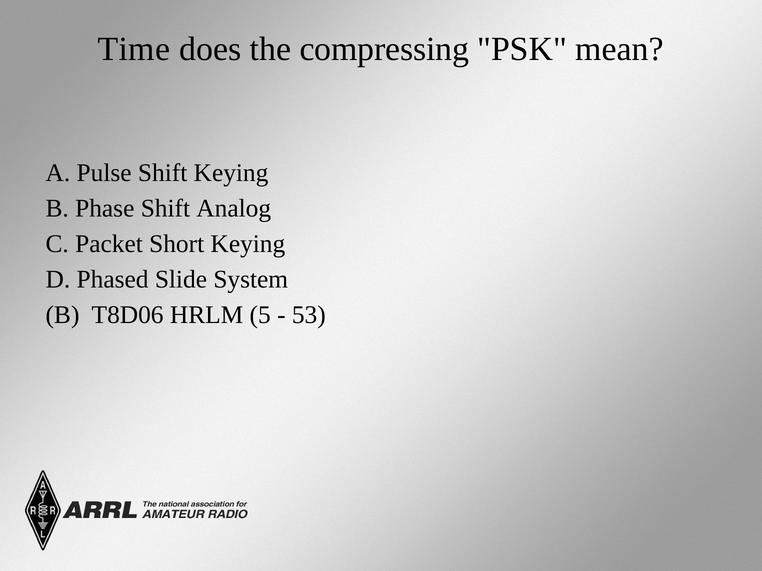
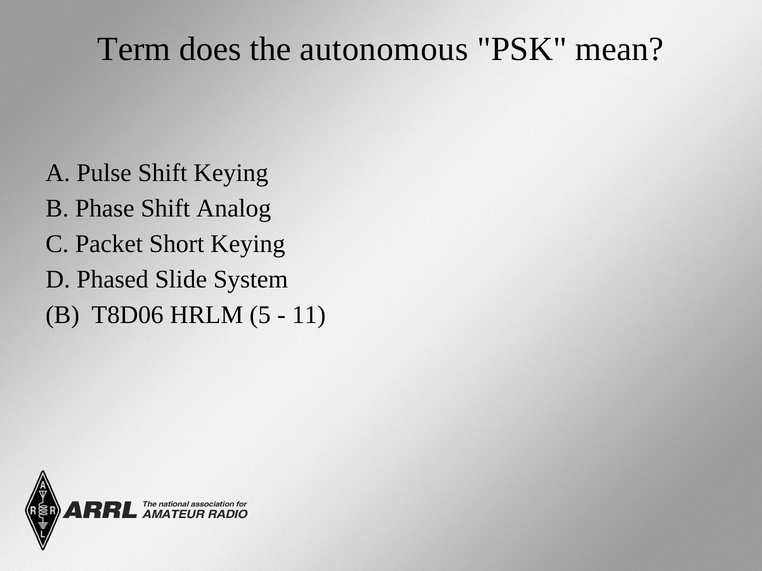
Time: Time -> Term (134, 49)
compressing: compressing -> autonomous (384, 49)
53: 53 -> 11 (309, 315)
